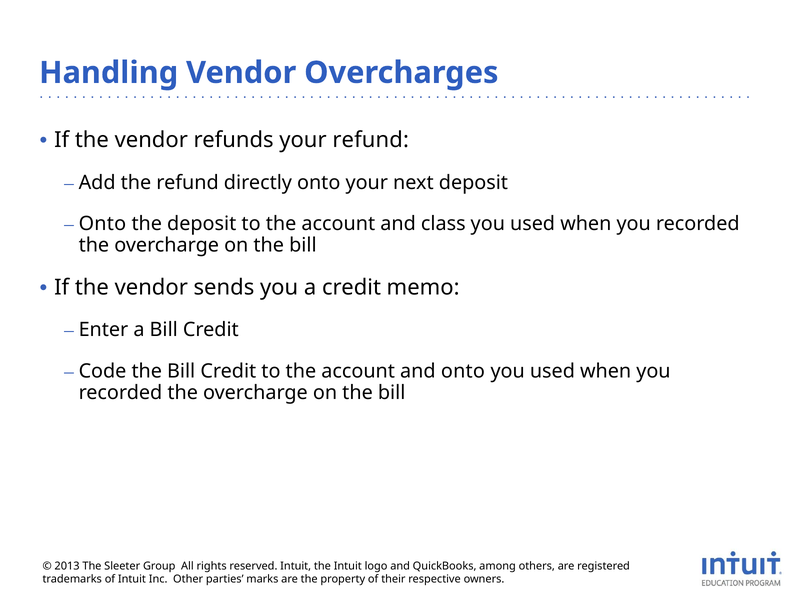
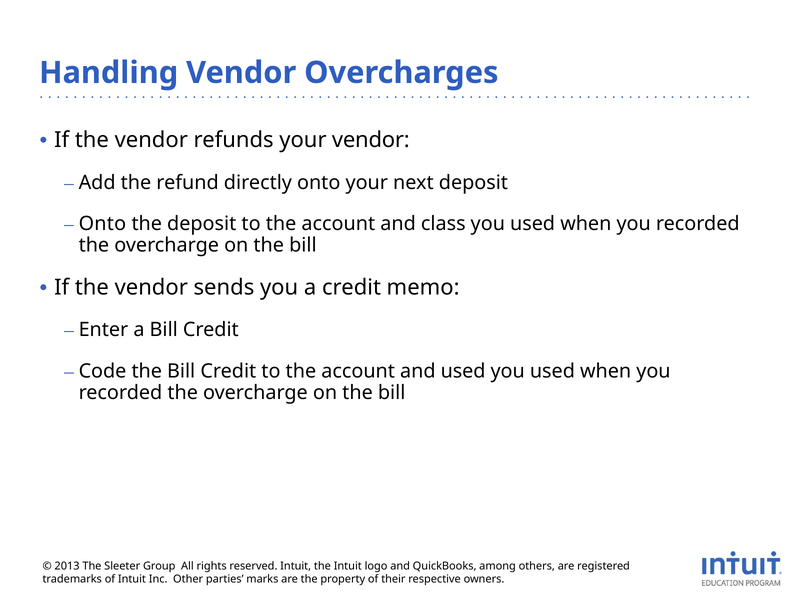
your refund: refund -> vendor (371, 140)
and onto: onto -> used (463, 371)
